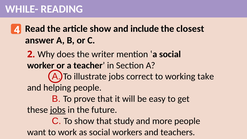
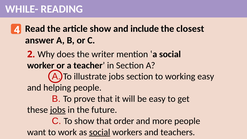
jobs correct: correct -> section (140, 77)
working take: take -> easy (206, 77)
study: study -> order (124, 121)
social underline: none -> present (100, 132)
